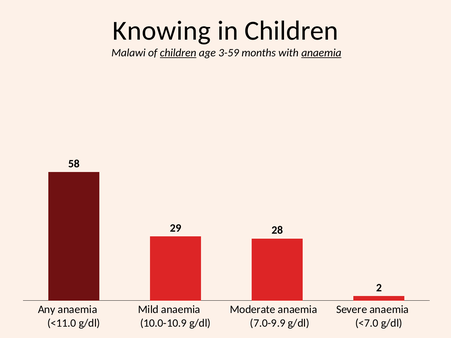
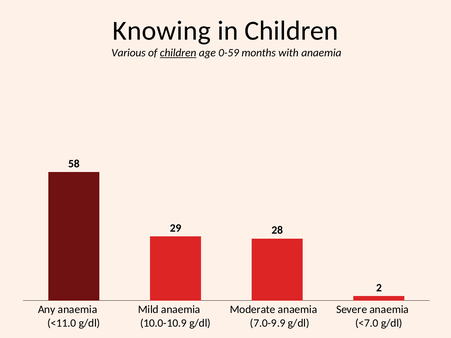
Malawi: Malawi -> Various (128, 53)
3-59: 3-59 -> 0-59 (229, 53)
anaemia underline: present -> none (321, 53)
